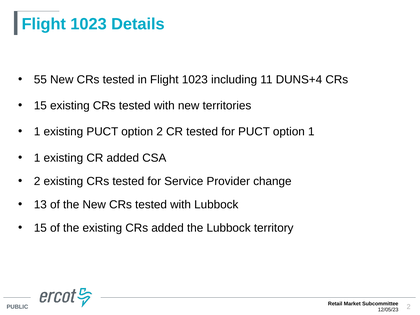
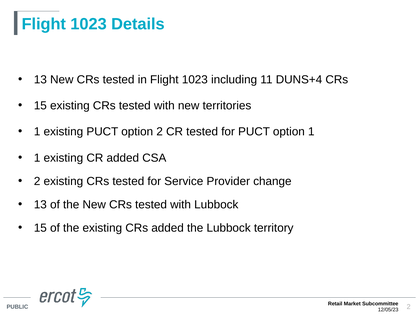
55: 55 -> 13 (40, 80)
